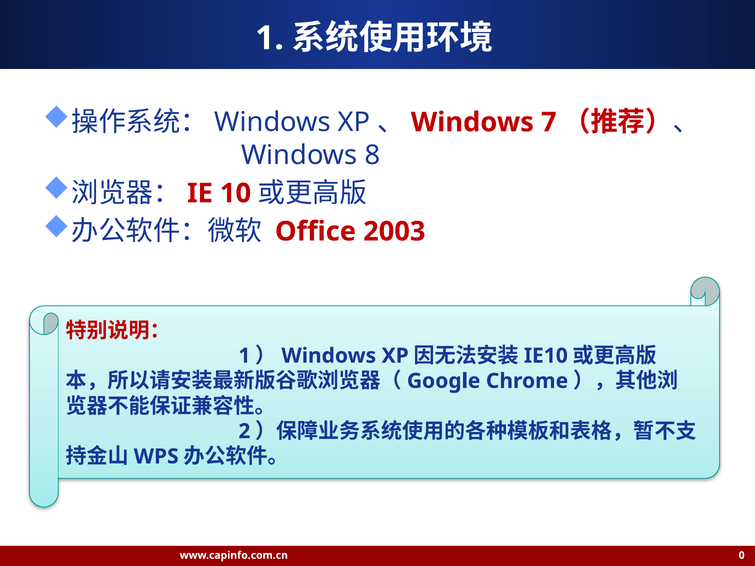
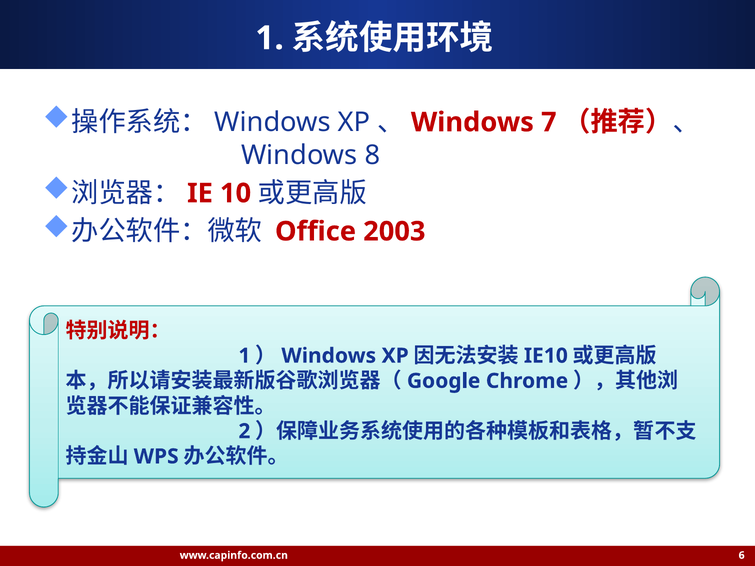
0: 0 -> 6 (742, 556)
